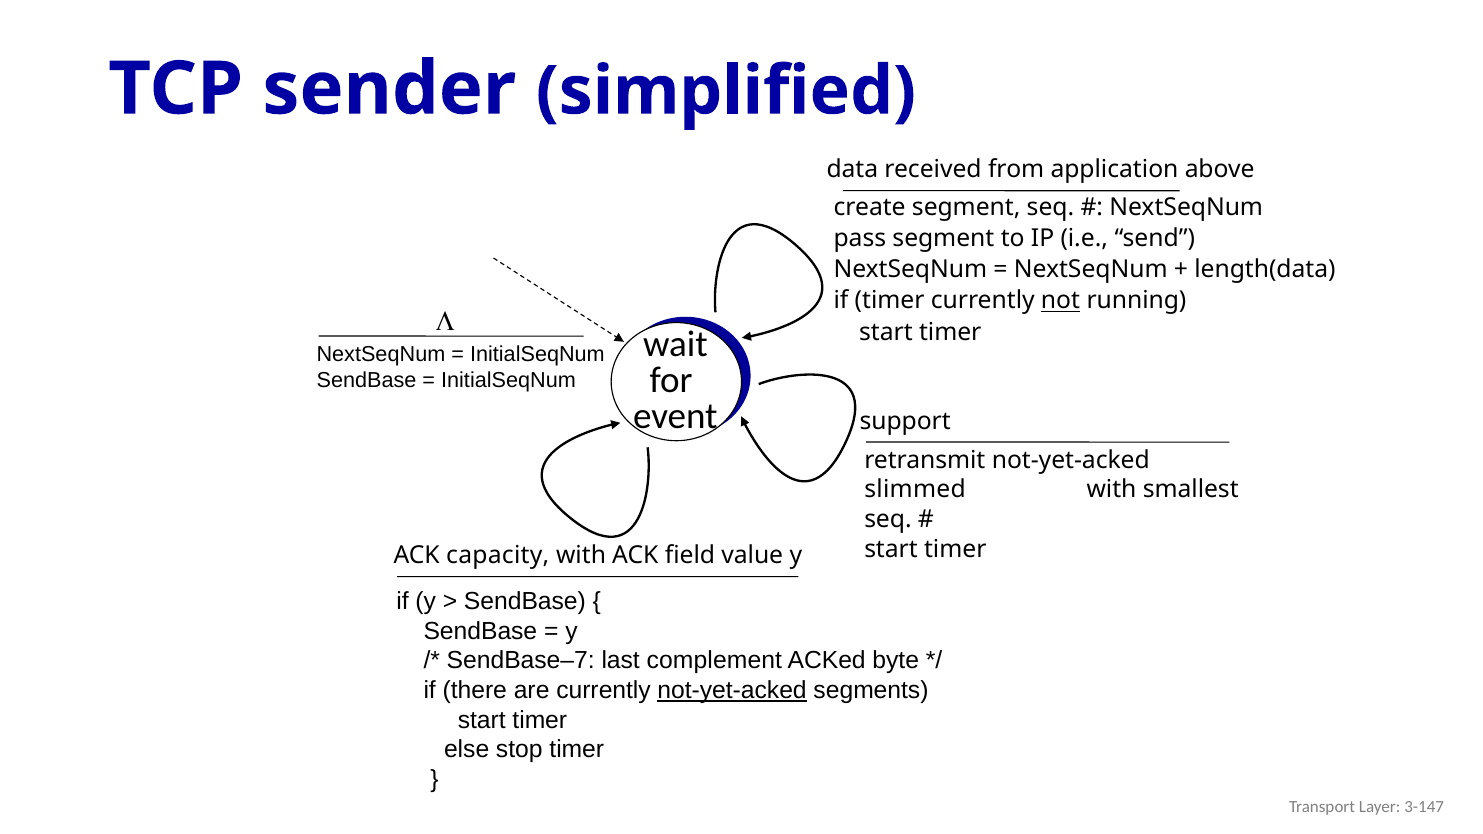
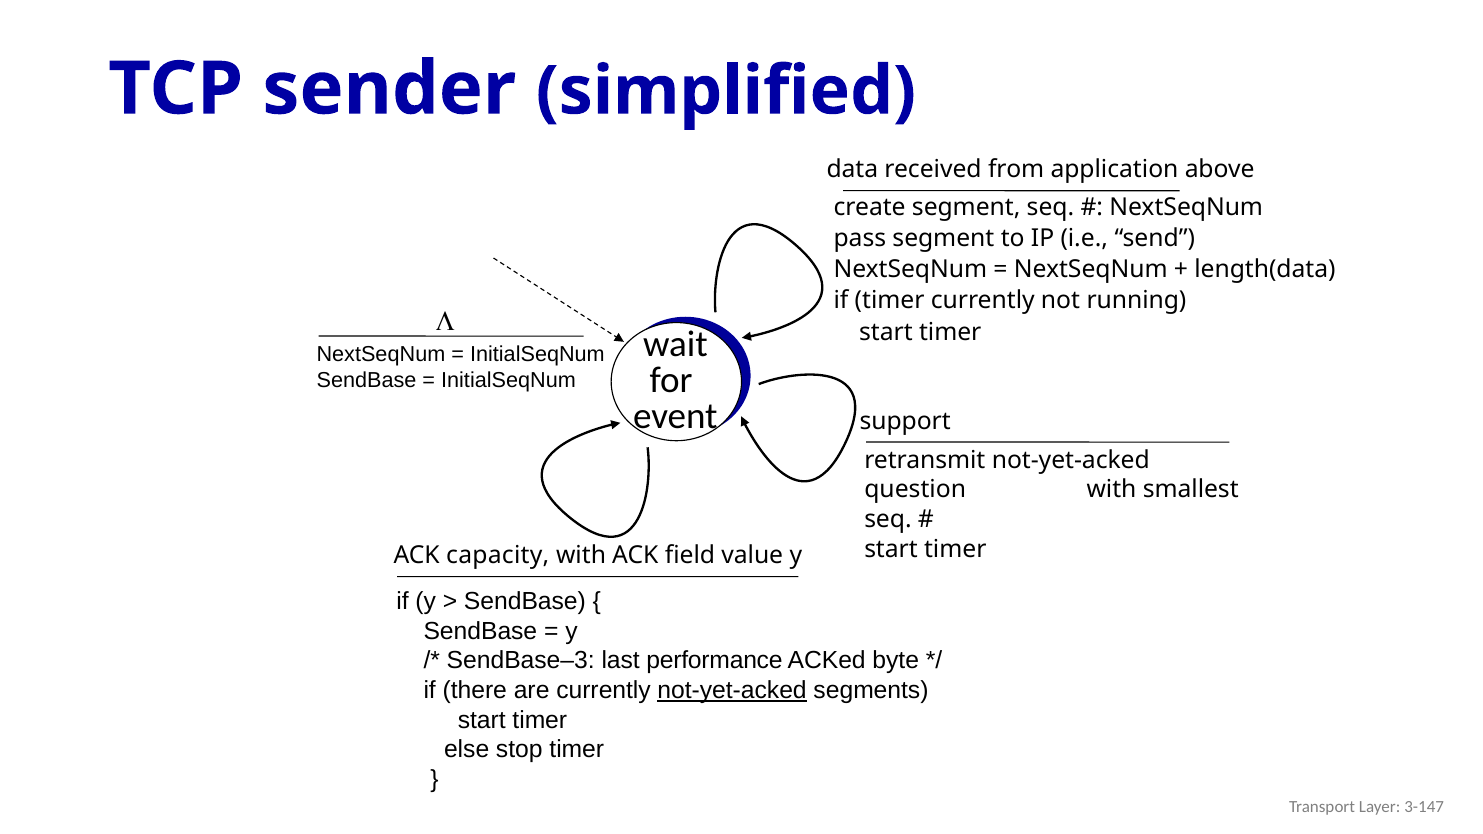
not underline: present -> none (1061, 301)
slimmed: slimmed -> question (915, 490)
SendBase–7: SendBase–7 -> SendBase–3 (521, 661)
complement: complement -> performance (715, 661)
